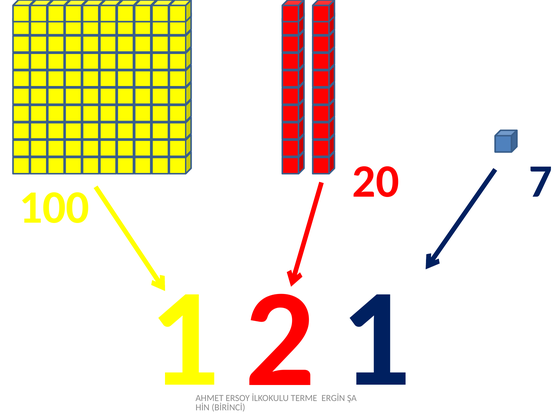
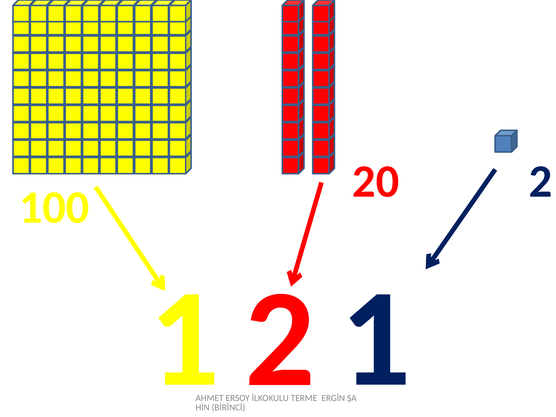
7: 7 -> 2 (541, 181)
